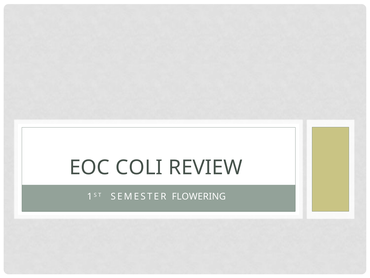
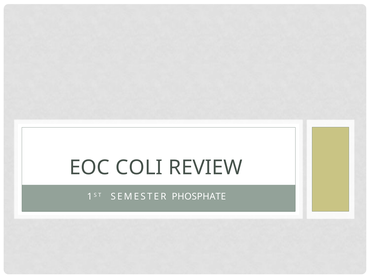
FLOWERING: FLOWERING -> PHOSPHATE (199, 196)
